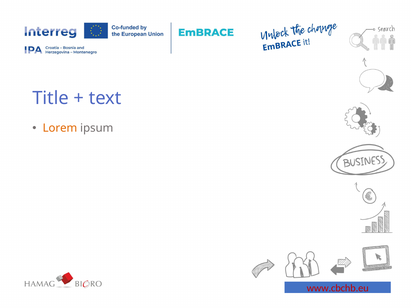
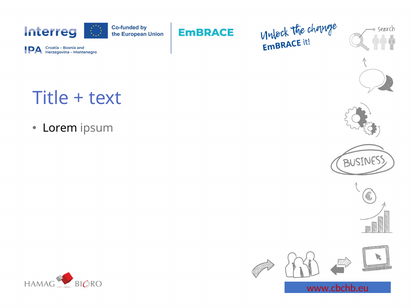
Lorem colour: orange -> black (60, 128)
